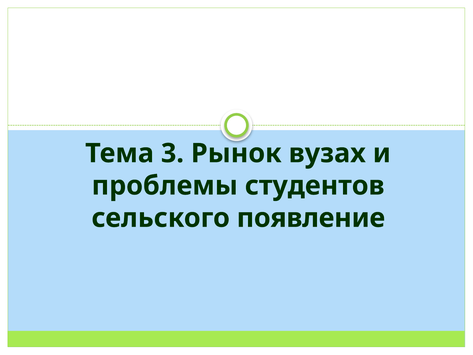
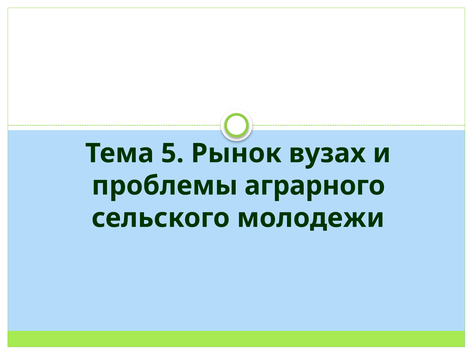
3: 3 -> 5 (172, 153)
студентов: студентов -> аграрного (315, 186)
появление: появление -> молодежи (311, 218)
